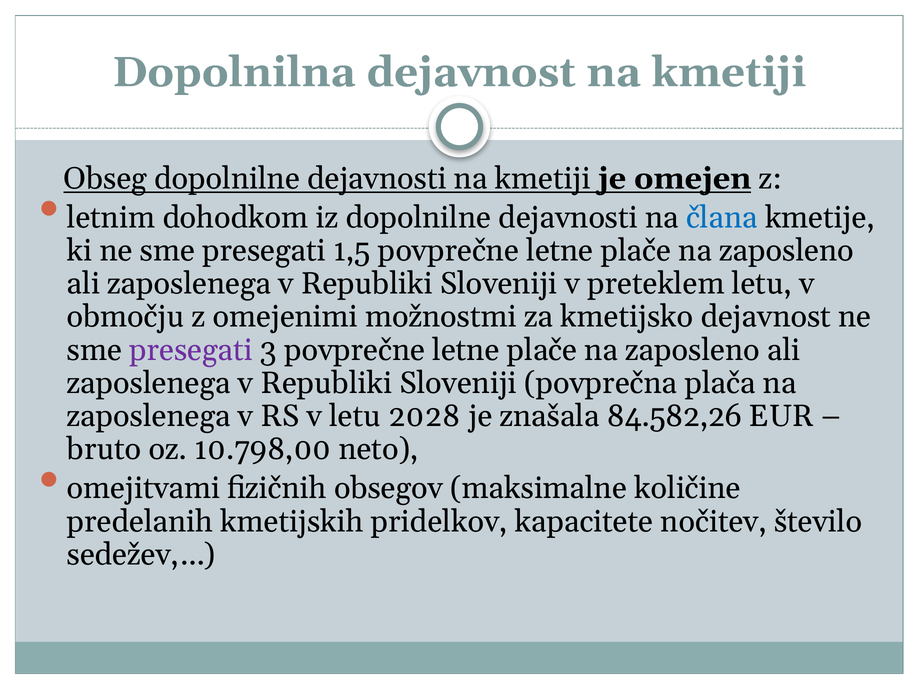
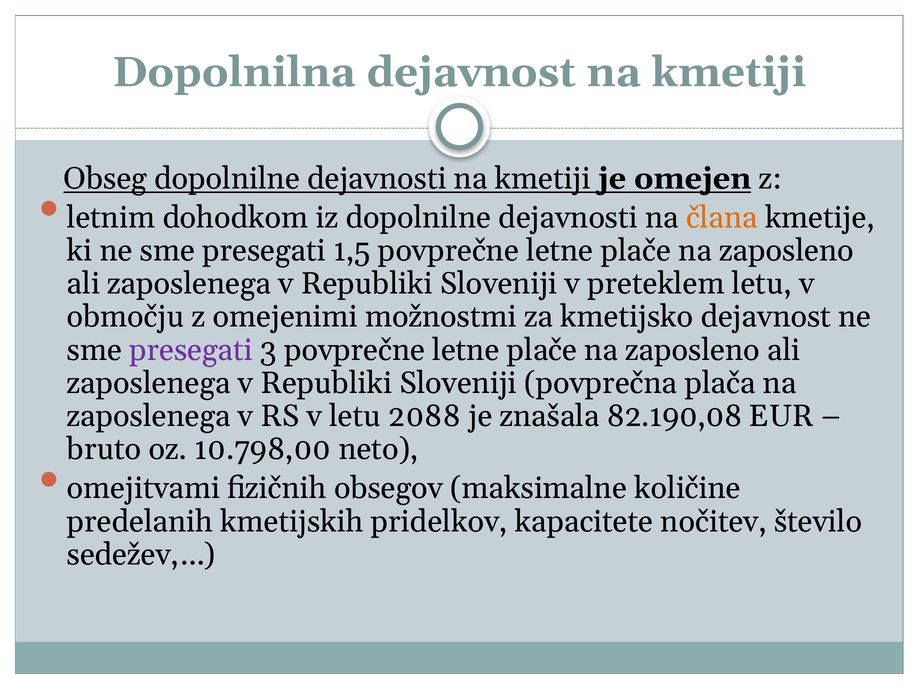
člana colour: blue -> orange (722, 218)
2028: 2028 -> 2088 (425, 416)
84.582,26: 84.582,26 -> 82.190,08 (674, 416)
